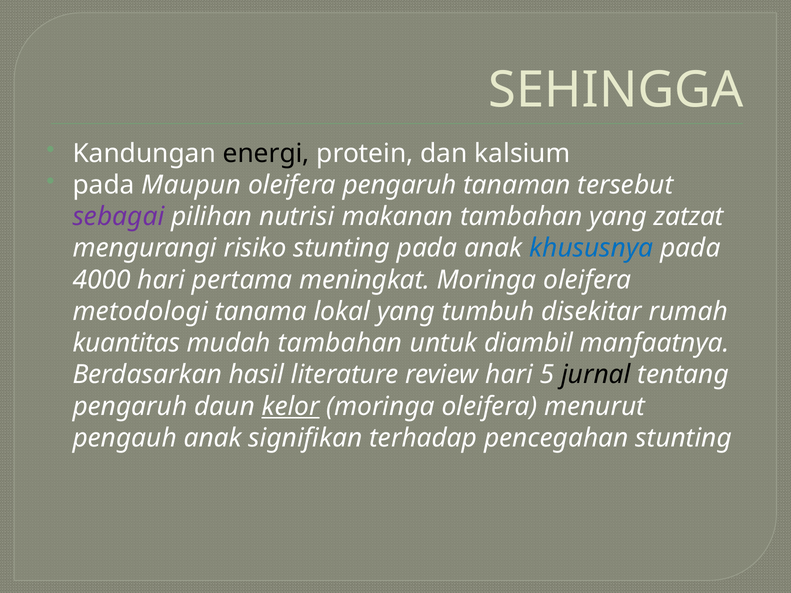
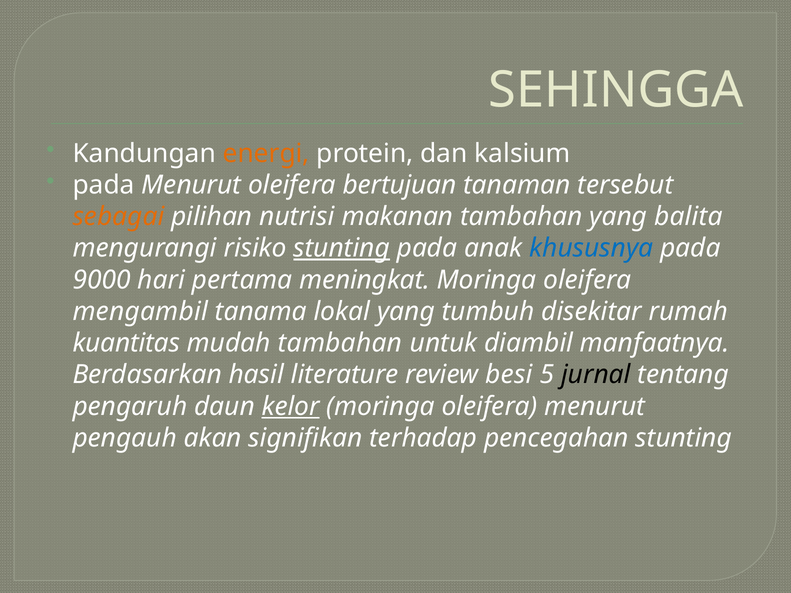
energi colour: black -> orange (266, 153)
pada Maupun: Maupun -> Menurut (191, 185)
oleifera pengaruh: pengaruh -> bertujuan (400, 185)
sebagai colour: purple -> orange (118, 217)
zatzat: zatzat -> balita (688, 217)
stunting underline: none -> present (342, 248)
4000: 4000 -> 9000 (102, 280)
metodologi: metodologi -> mengambil (140, 312)
review hari: hari -> besi (509, 375)
pengauh anak: anak -> akan (213, 438)
